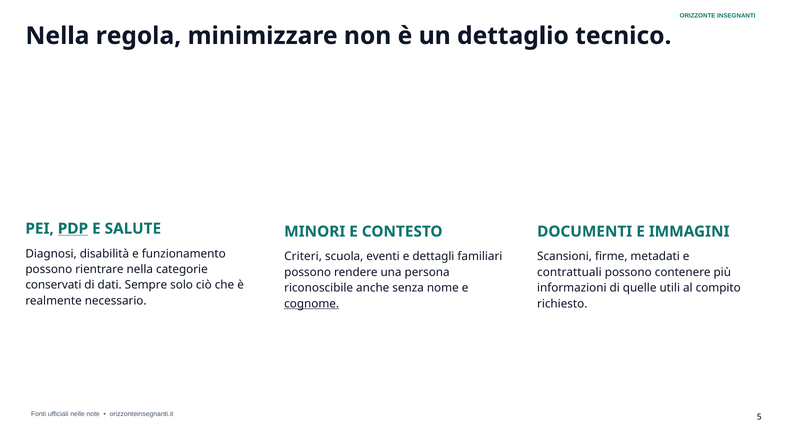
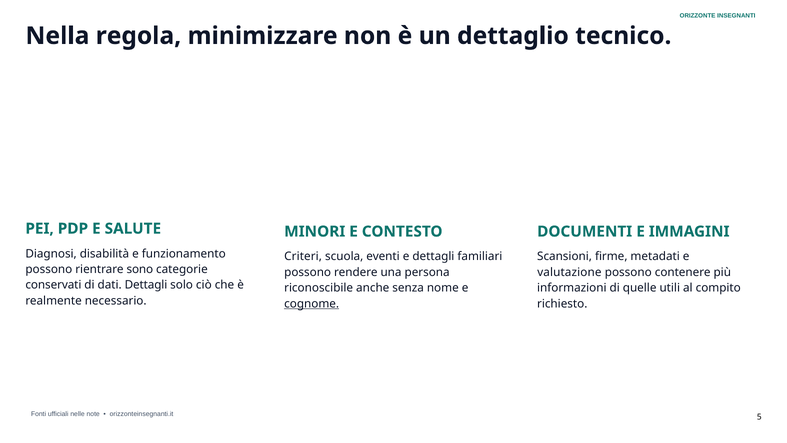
PDP underline: present -> none (73, 228)
rientrare nella: nella -> sono (140, 269)
contrattuali: contrattuali -> valutazione (569, 272)
dati Sempre: Sempre -> Dettagli (146, 285)
